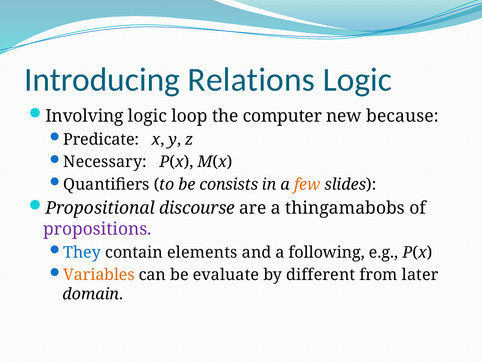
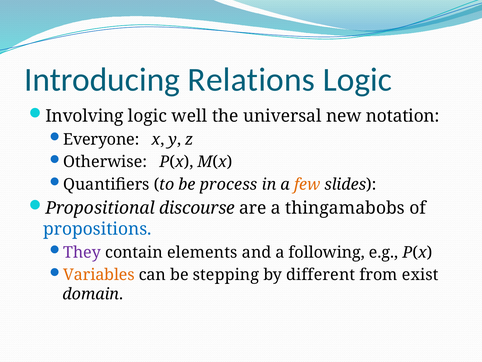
loop: loop -> well (189, 116)
computer: computer -> universal (282, 116)
because: because -> notation (403, 116)
Predicate: Predicate -> Everyone (101, 139)
Necessary: Necessary -> Otherwise (105, 162)
consists: consists -> process (229, 184)
propositions colour: purple -> blue (97, 229)
They colour: blue -> purple (82, 252)
evaluate: evaluate -> stepping (226, 275)
later: later -> exist (420, 275)
